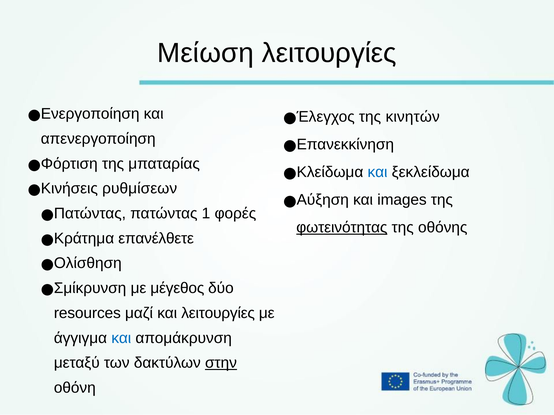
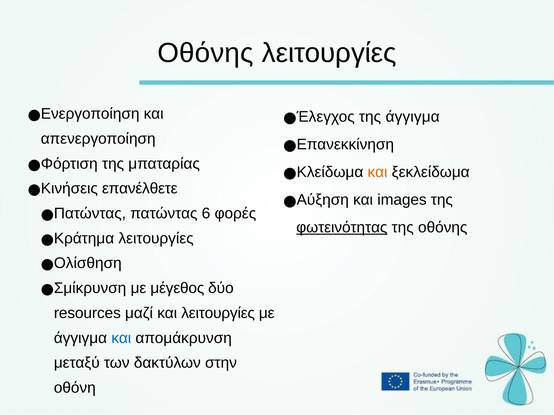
Μείωση: Μείωση -> Οθόνης (205, 53)
της κινητών: κινητών -> άγγιγμα (413, 117)
και colour: blue -> orange (378, 172)
ρυθμίσεων: ρυθμίσεων -> επανέλθετε (140, 189)
1: 1 -> 6 (206, 214)
επανέλθετε: επανέλθετε -> λειτουργίες (156, 239)
στην underline: present -> none (221, 363)
